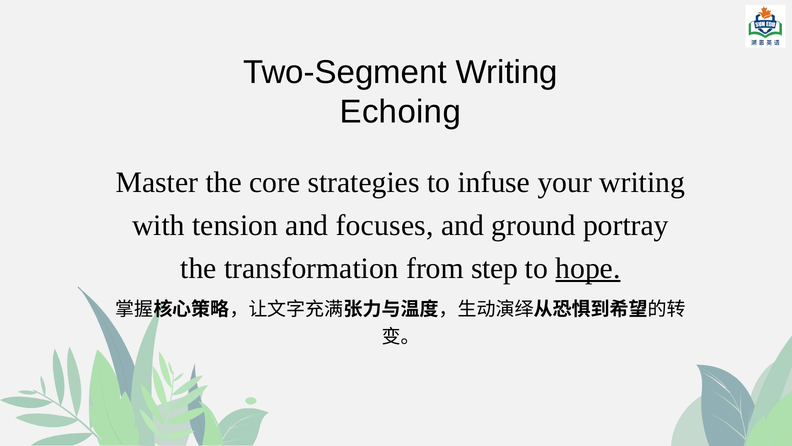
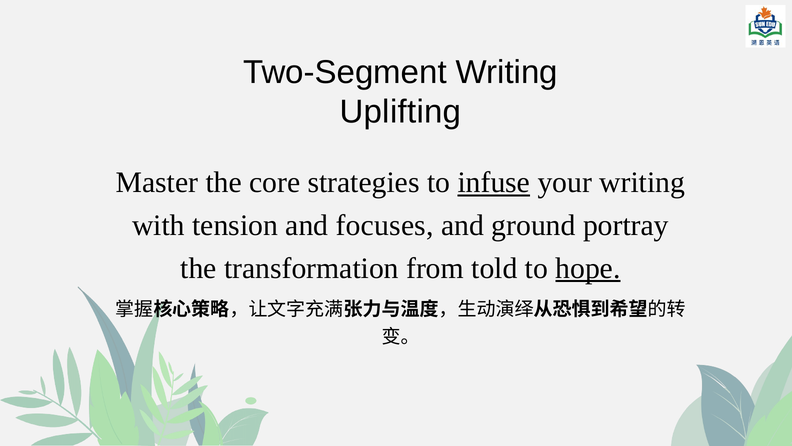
Echoing: Echoing -> Uplifting (400, 112)
infuse underline: none -> present (494, 182)
step: step -> told (494, 268)
